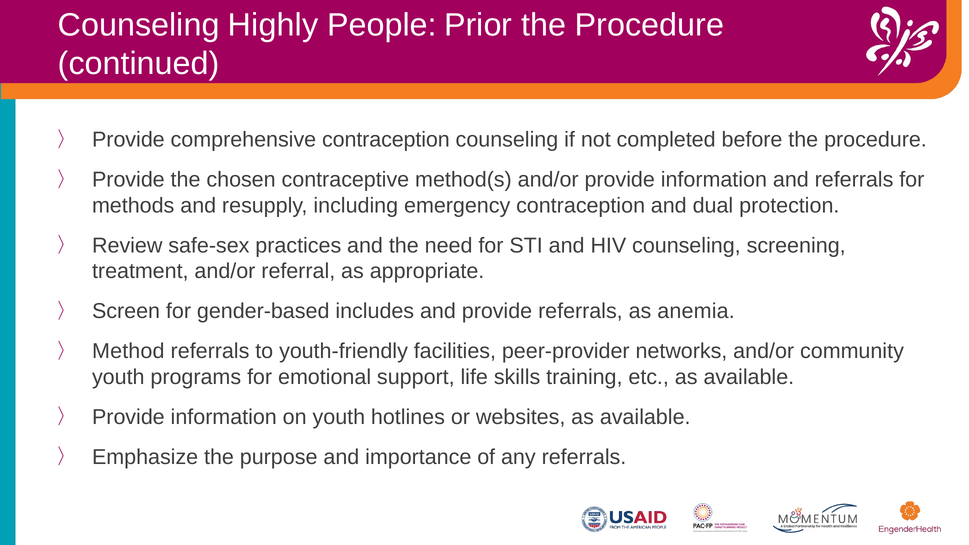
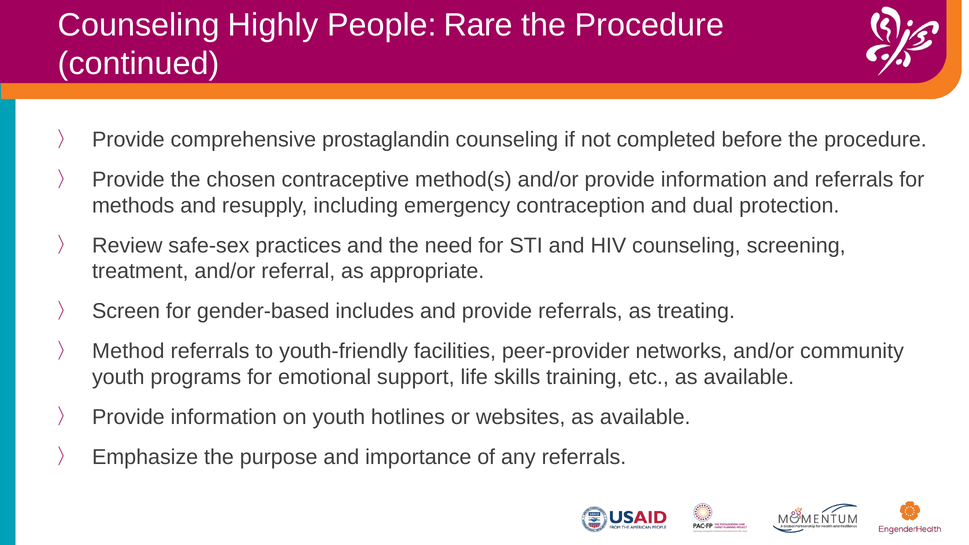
Prior: Prior -> Rare (478, 25)
comprehensive contraception: contraception -> prostaglandin (386, 140)
anemia: anemia -> treating (696, 311)
